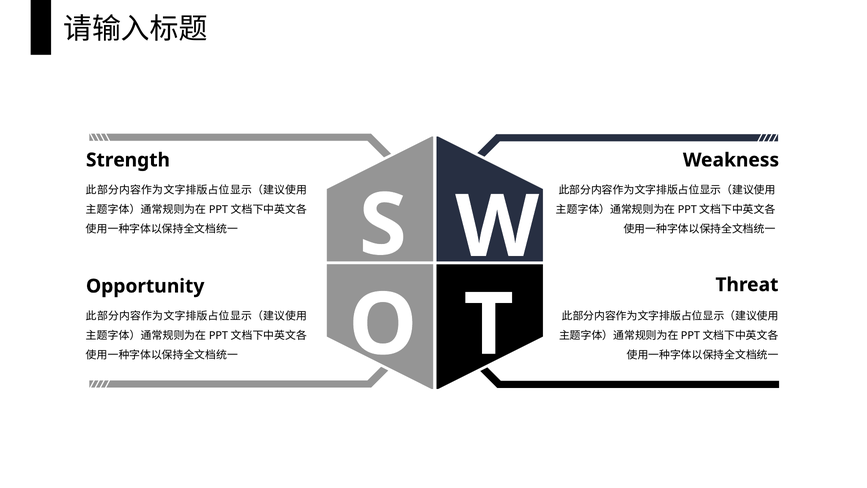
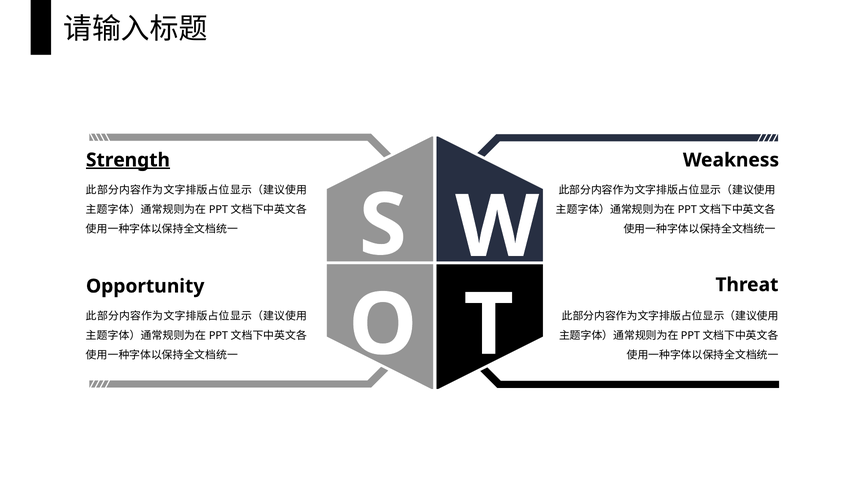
Strength underline: none -> present (128, 160)
